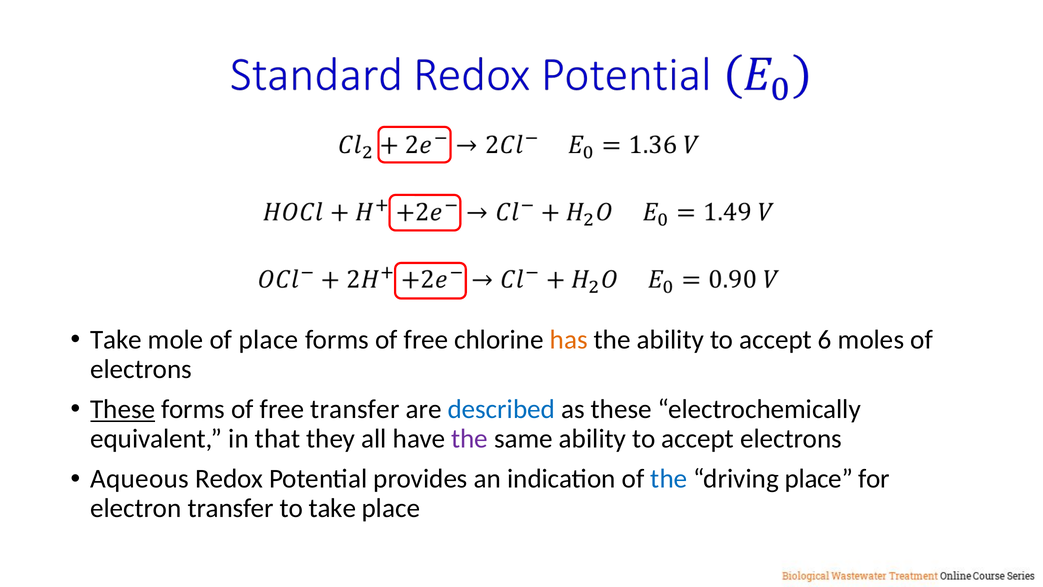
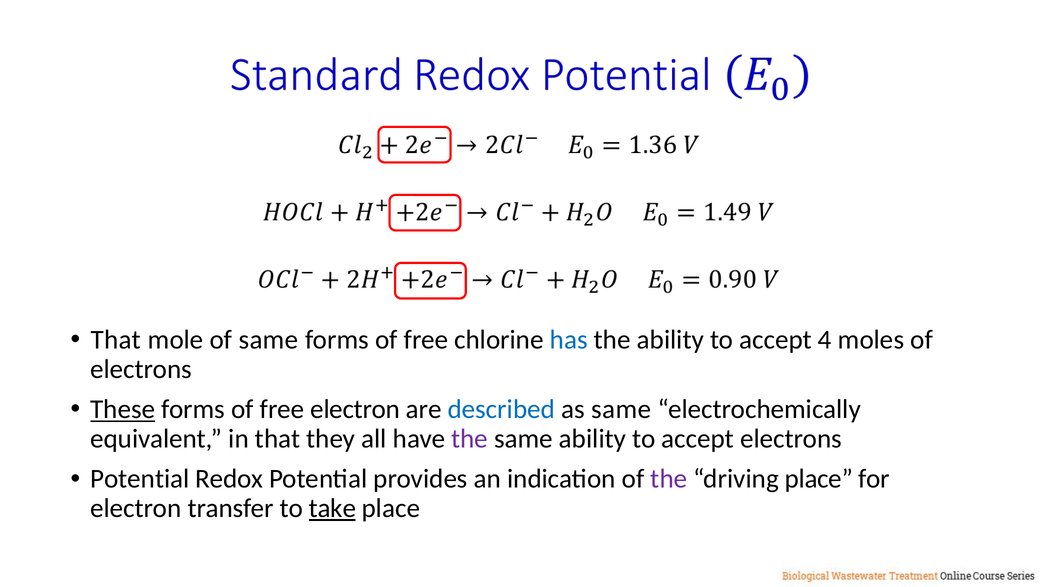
Take: Take -> That (116, 340)
of place: place -> same (269, 340)
has colour: orange -> blue (569, 340)
6: 6 -> 4 (825, 340)
free transfer: transfer -> electron (355, 409)
as these: these -> same (621, 409)
Aqueous: Aqueous -> Potential (140, 479)
the colour: blue -> purple (669, 479)
take underline: none -> present (332, 508)
